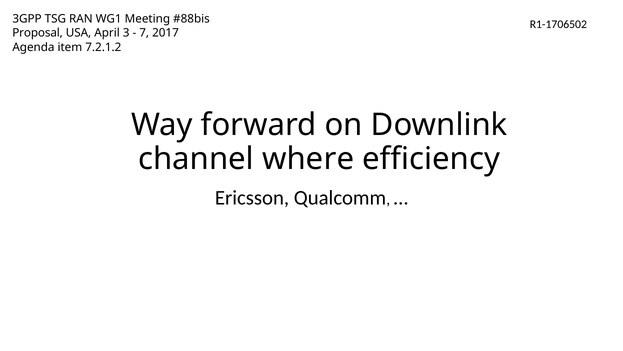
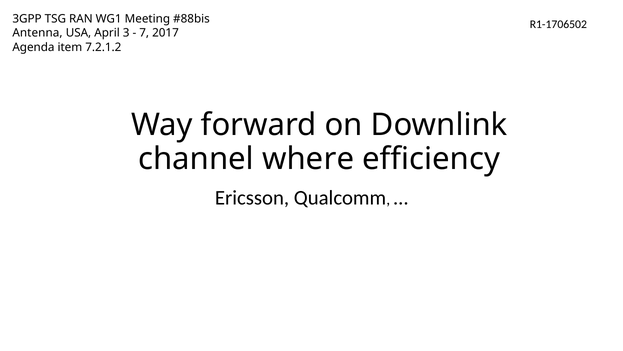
Proposal: Proposal -> Antenna (37, 33)
